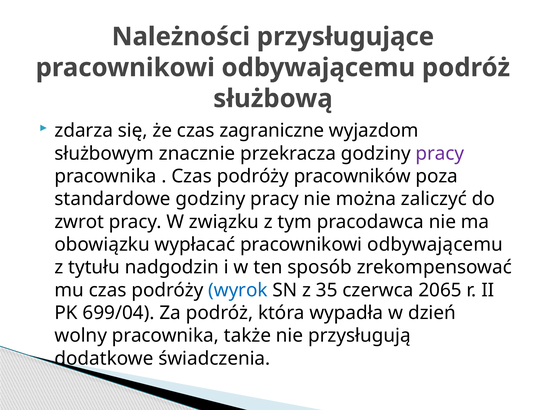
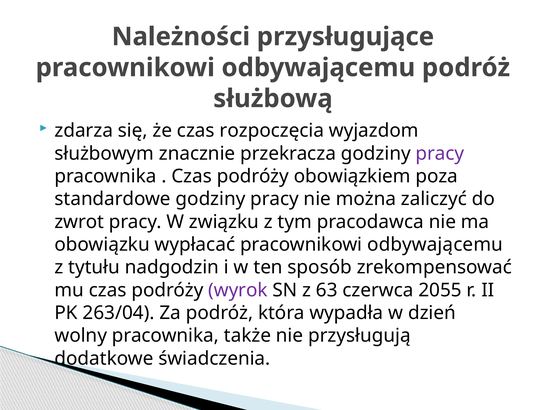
zagraniczne: zagraniczne -> rozpoczęcia (272, 131)
pracowników: pracowników -> obowiązkiem (352, 176)
wyrok colour: blue -> purple (238, 290)
35: 35 -> 63 (327, 290)
2065: 2065 -> 2055 (440, 290)
699/04: 699/04 -> 263/04 (119, 313)
